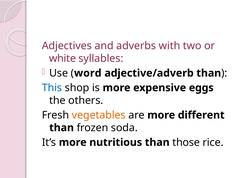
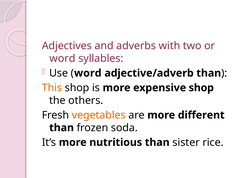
white: white -> word (62, 59)
This colour: blue -> orange (52, 88)
expensive eggs: eggs -> shop (201, 88)
those: those -> sister (186, 143)
